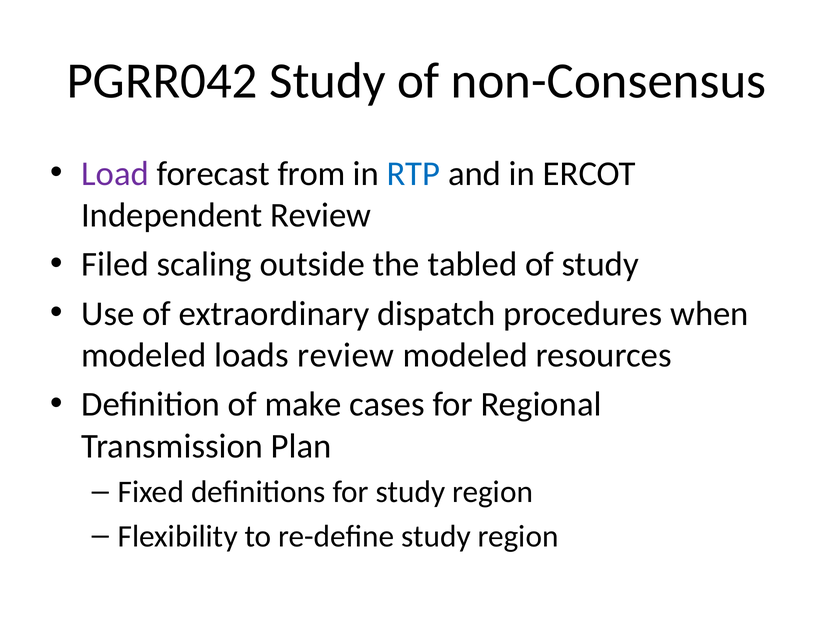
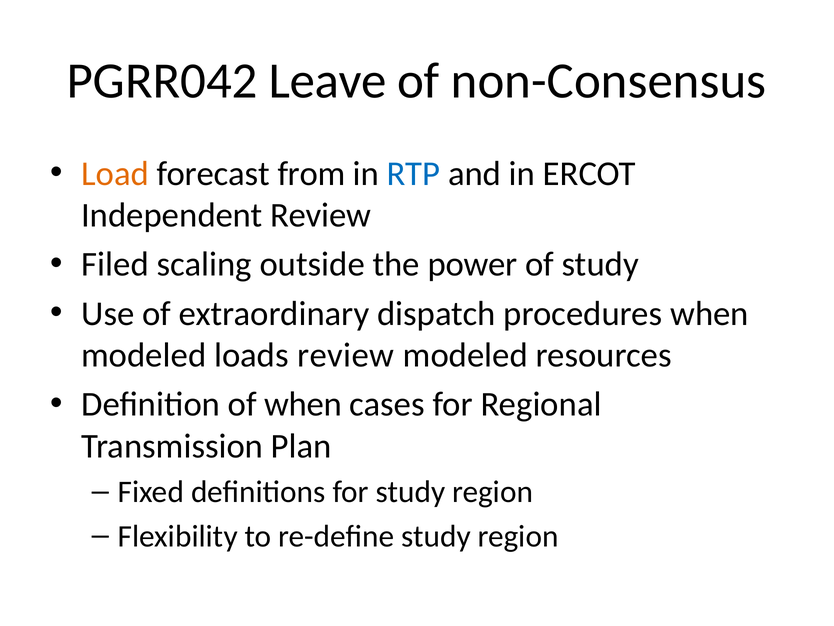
PGRR042 Study: Study -> Leave (328, 81)
Load colour: purple -> orange (115, 173)
tabled: tabled -> power (473, 264)
of make: make -> when (303, 404)
